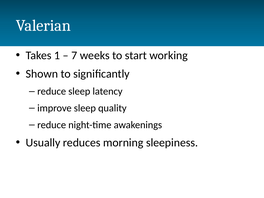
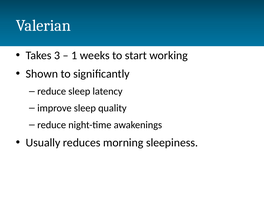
1: 1 -> 3 (57, 55)
7: 7 -> 1 (74, 55)
